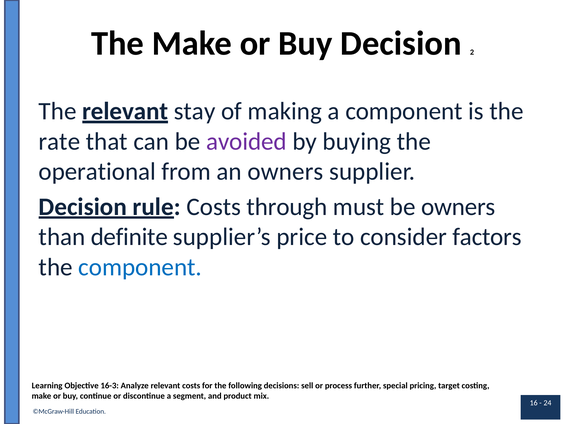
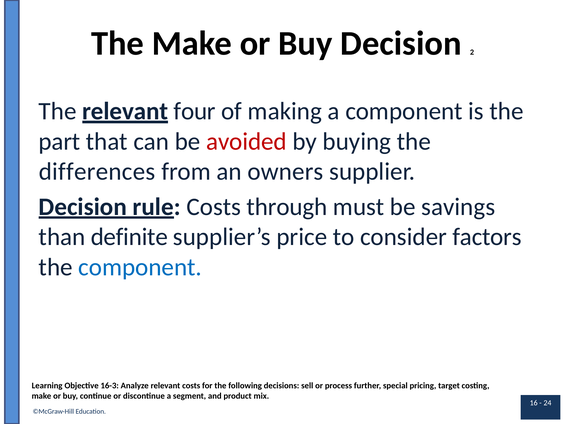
stay: stay -> four (195, 111)
rate: rate -> part (59, 141)
avoided colour: purple -> red (246, 141)
operational: operational -> differences (97, 171)
be owners: owners -> savings (458, 207)
